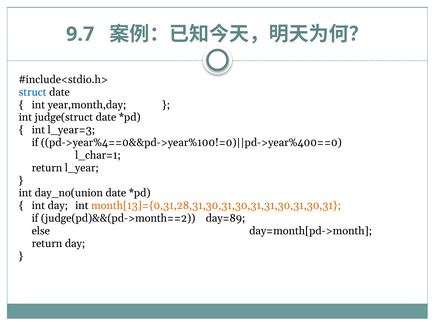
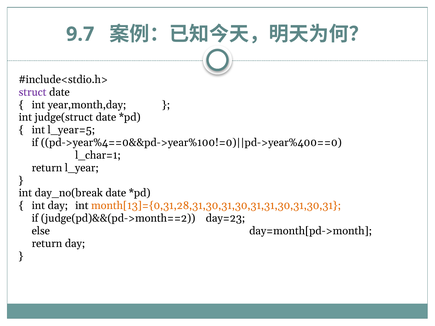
struct colour: blue -> purple (33, 92)
l_year=3: l_year=3 -> l_year=5 (71, 130)
day_no(union: day_no(union -> day_no(break (69, 193)
day=89: day=89 -> day=23 (225, 218)
